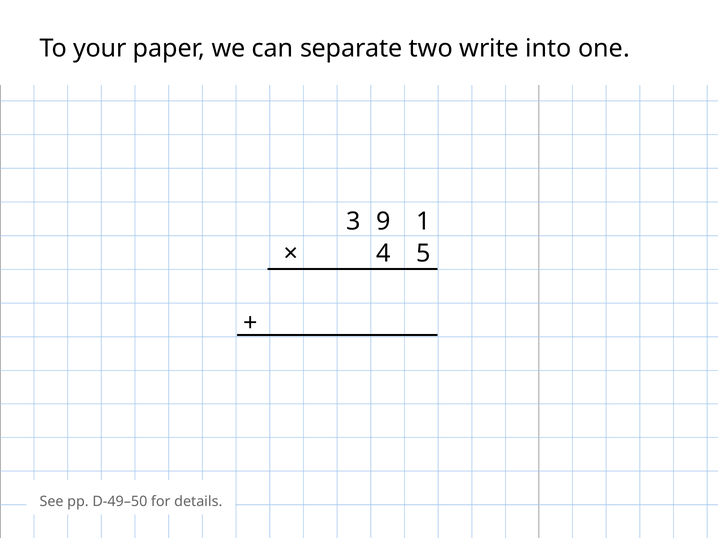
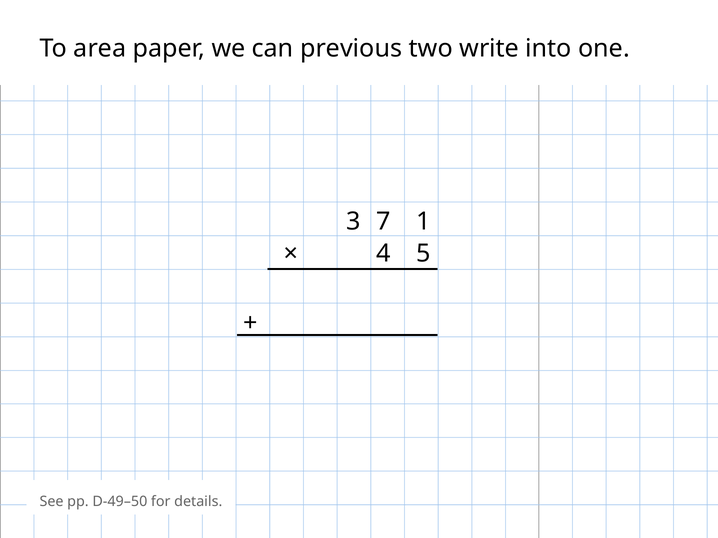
your: your -> area (100, 49)
separate: separate -> previous (351, 49)
9: 9 -> 7 (383, 222)
